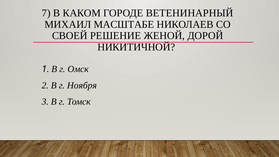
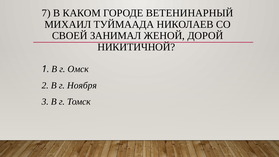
МАСШТАБЕ: МАСШТАБЕ -> ТУЙМААДА (124, 24)
РЕШЕНИЕ: РЕШЕНИЕ -> ЗАНИМАЛ (116, 36)
